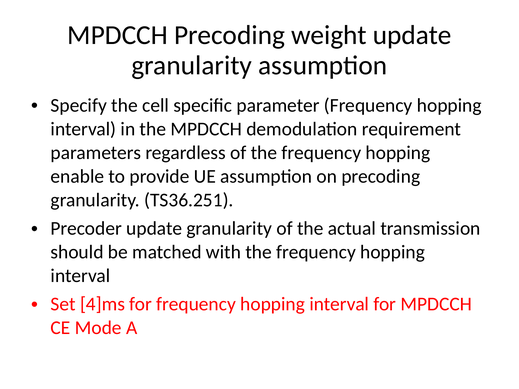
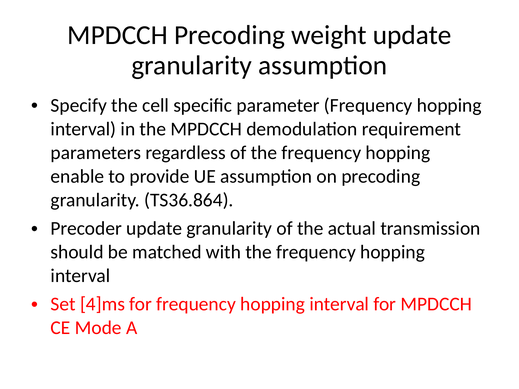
TS36.251: TS36.251 -> TS36.864 (189, 200)
